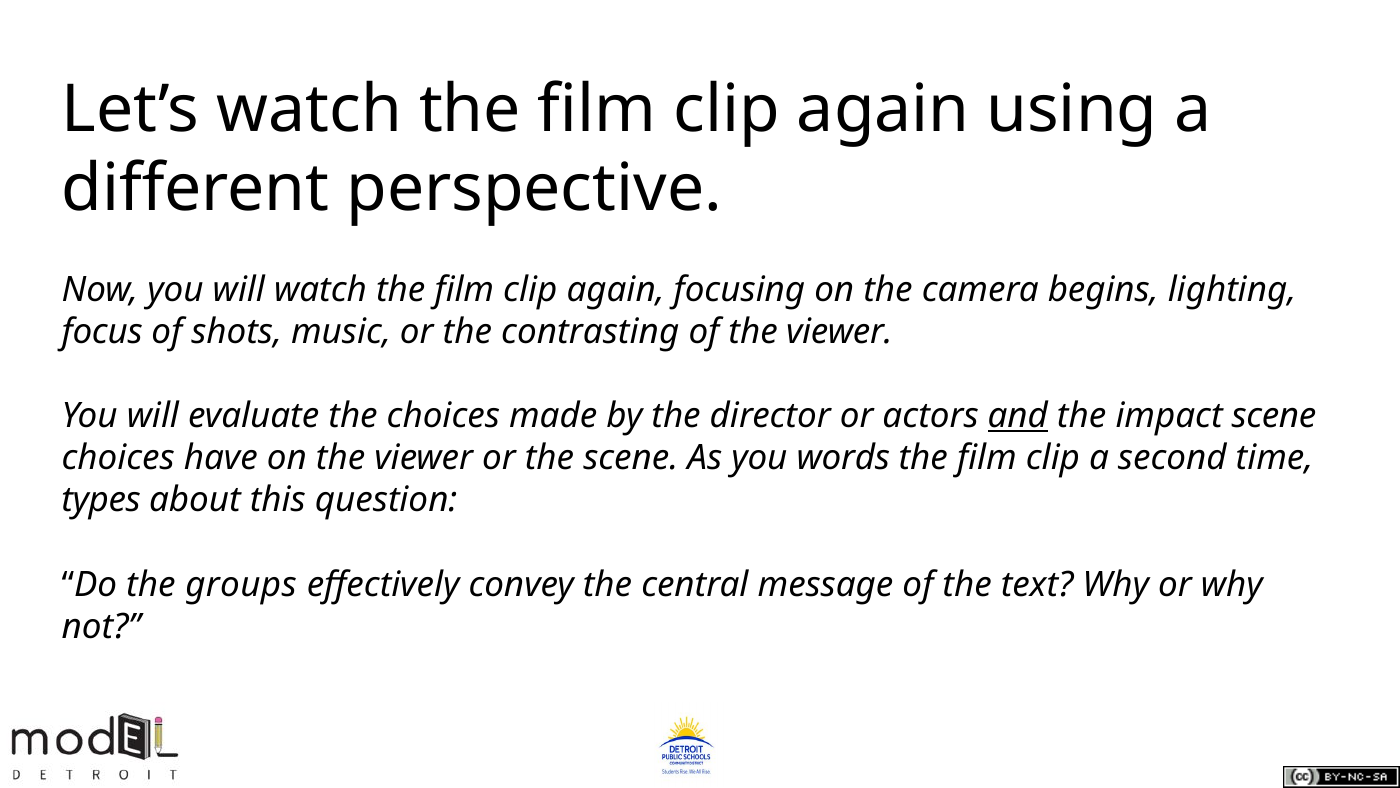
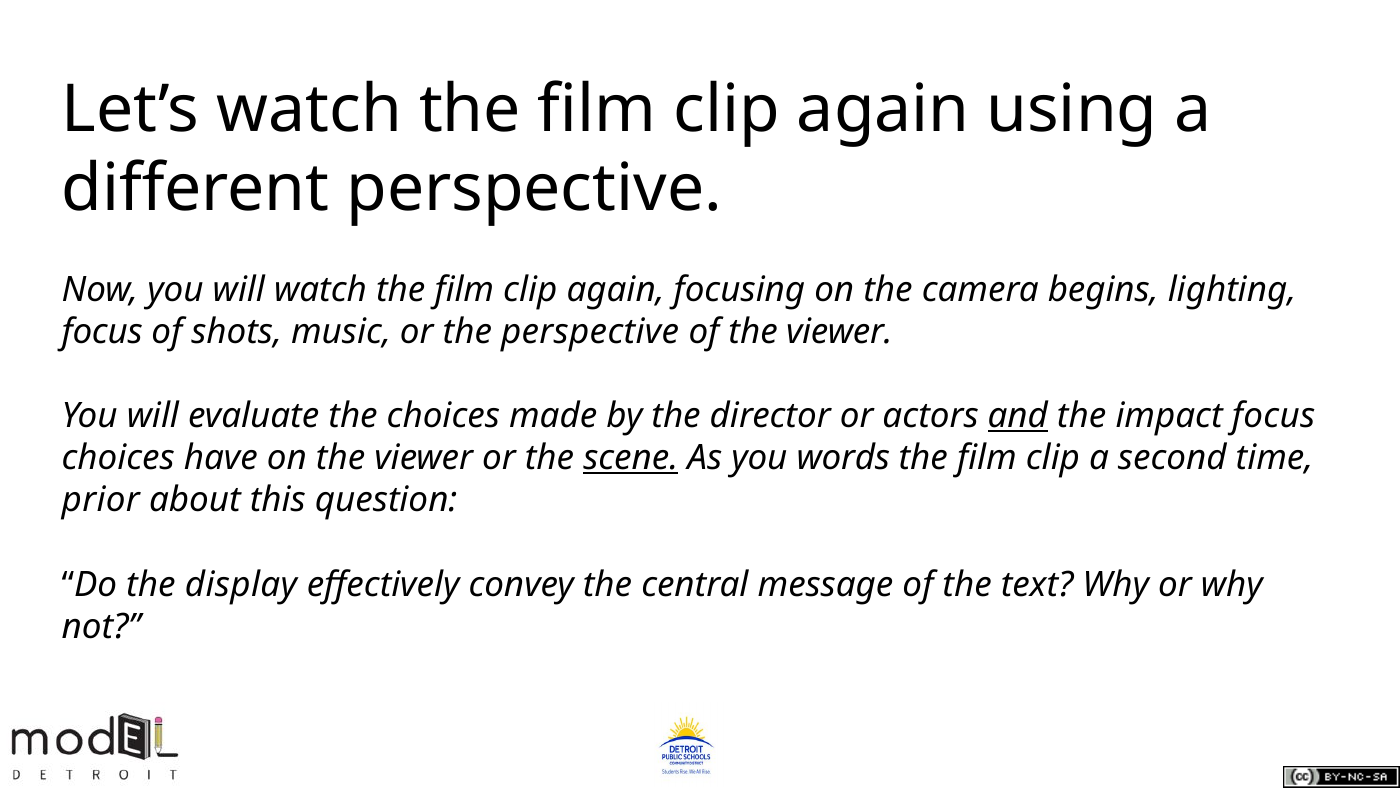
the contrasting: contrasting -> perspective (590, 332)
impact scene: scene -> focus (1274, 416)
scene underline: none -> present (631, 458)
types: types -> prior (101, 500)
groups: groups -> display (241, 584)
